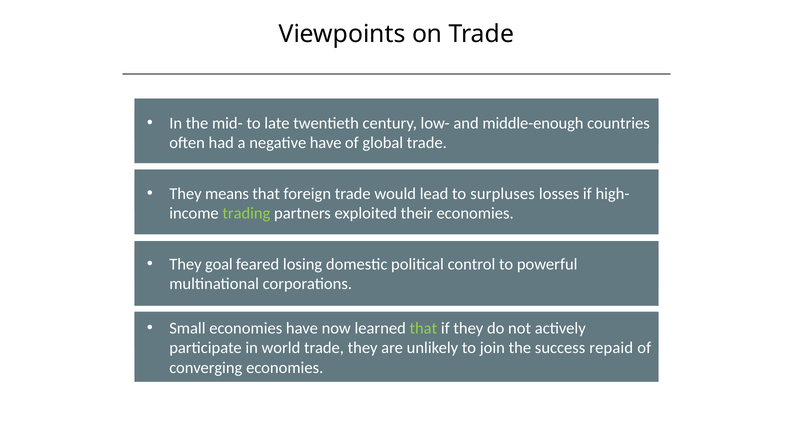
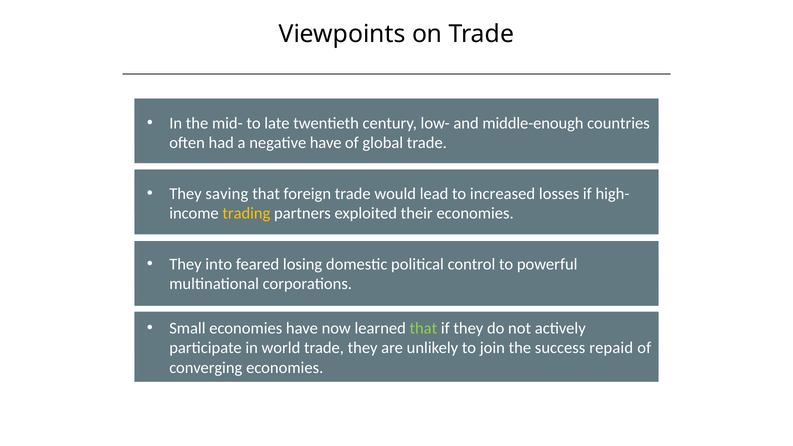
means: means -> saving (227, 194)
surpluses: surpluses -> increased (503, 194)
trading colour: light green -> yellow (246, 213)
goal: goal -> into (219, 264)
